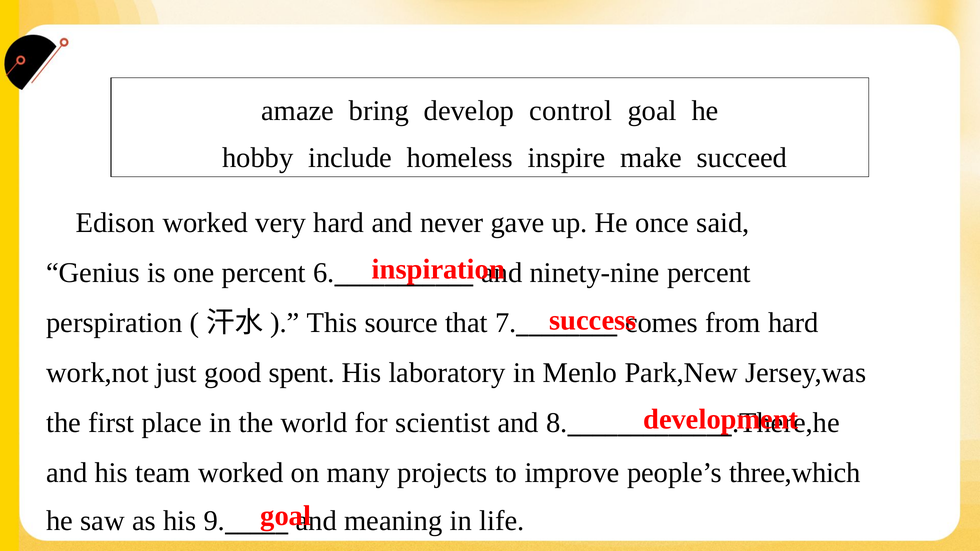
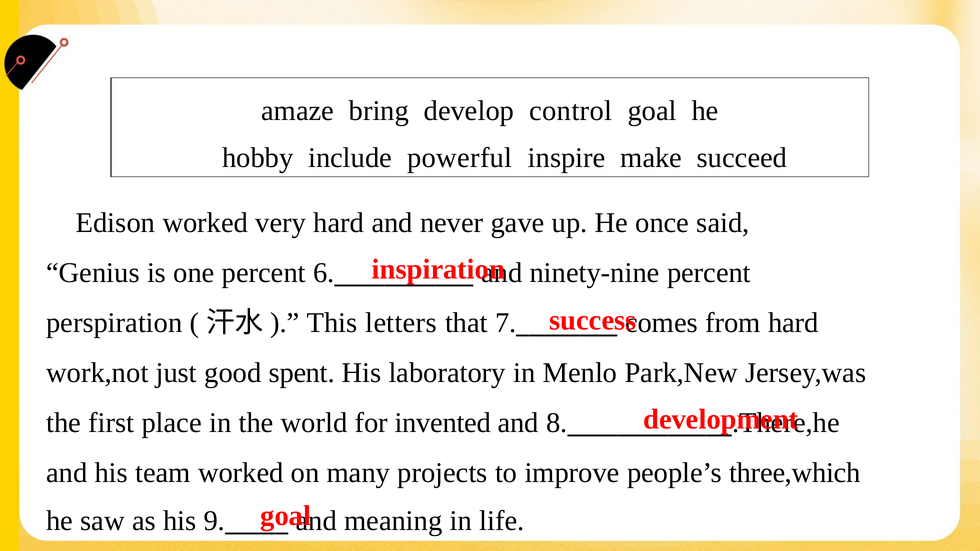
homeless: homeless -> powerful (460, 158)
source: source -> letters (401, 323)
scientist: scientist -> invented (443, 423)
